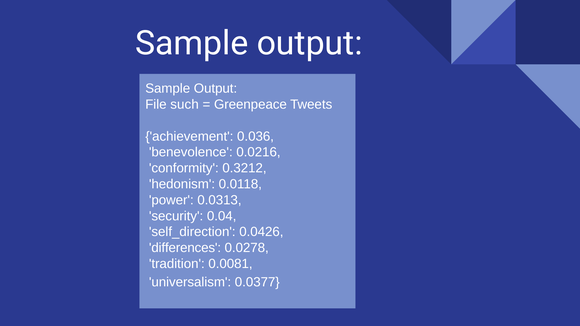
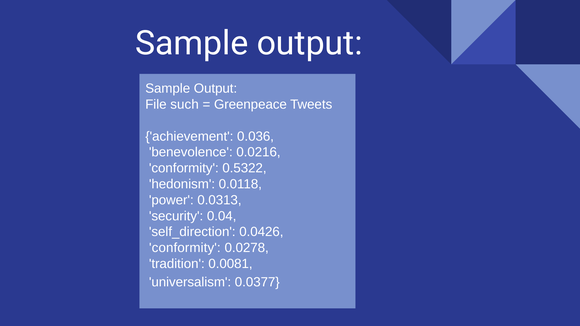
0.3212: 0.3212 -> 0.5322 (244, 168)
differences: differences -> conformity (185, 248)
